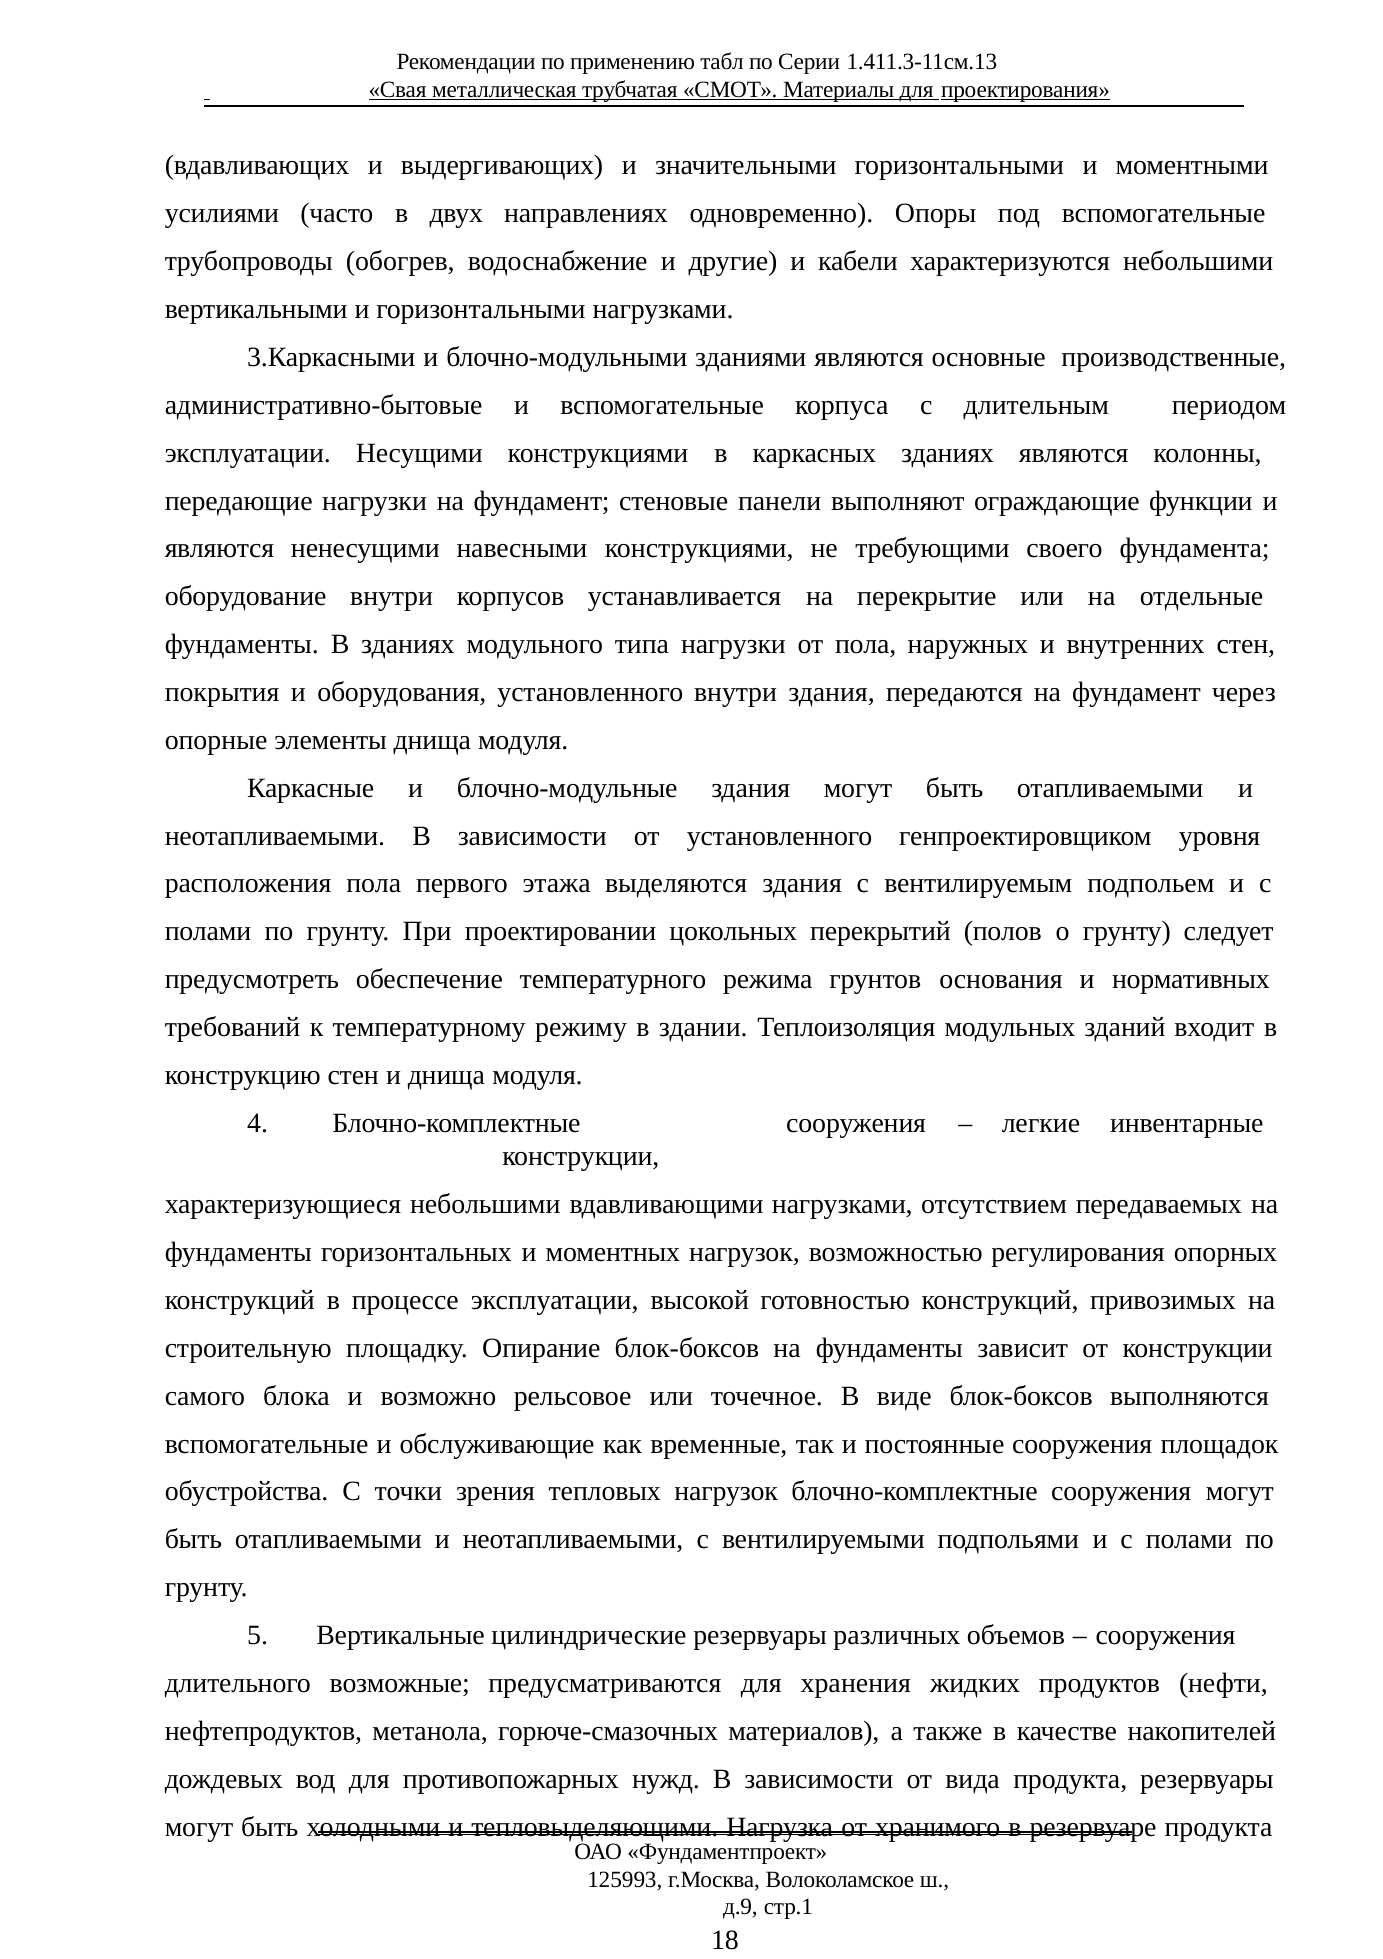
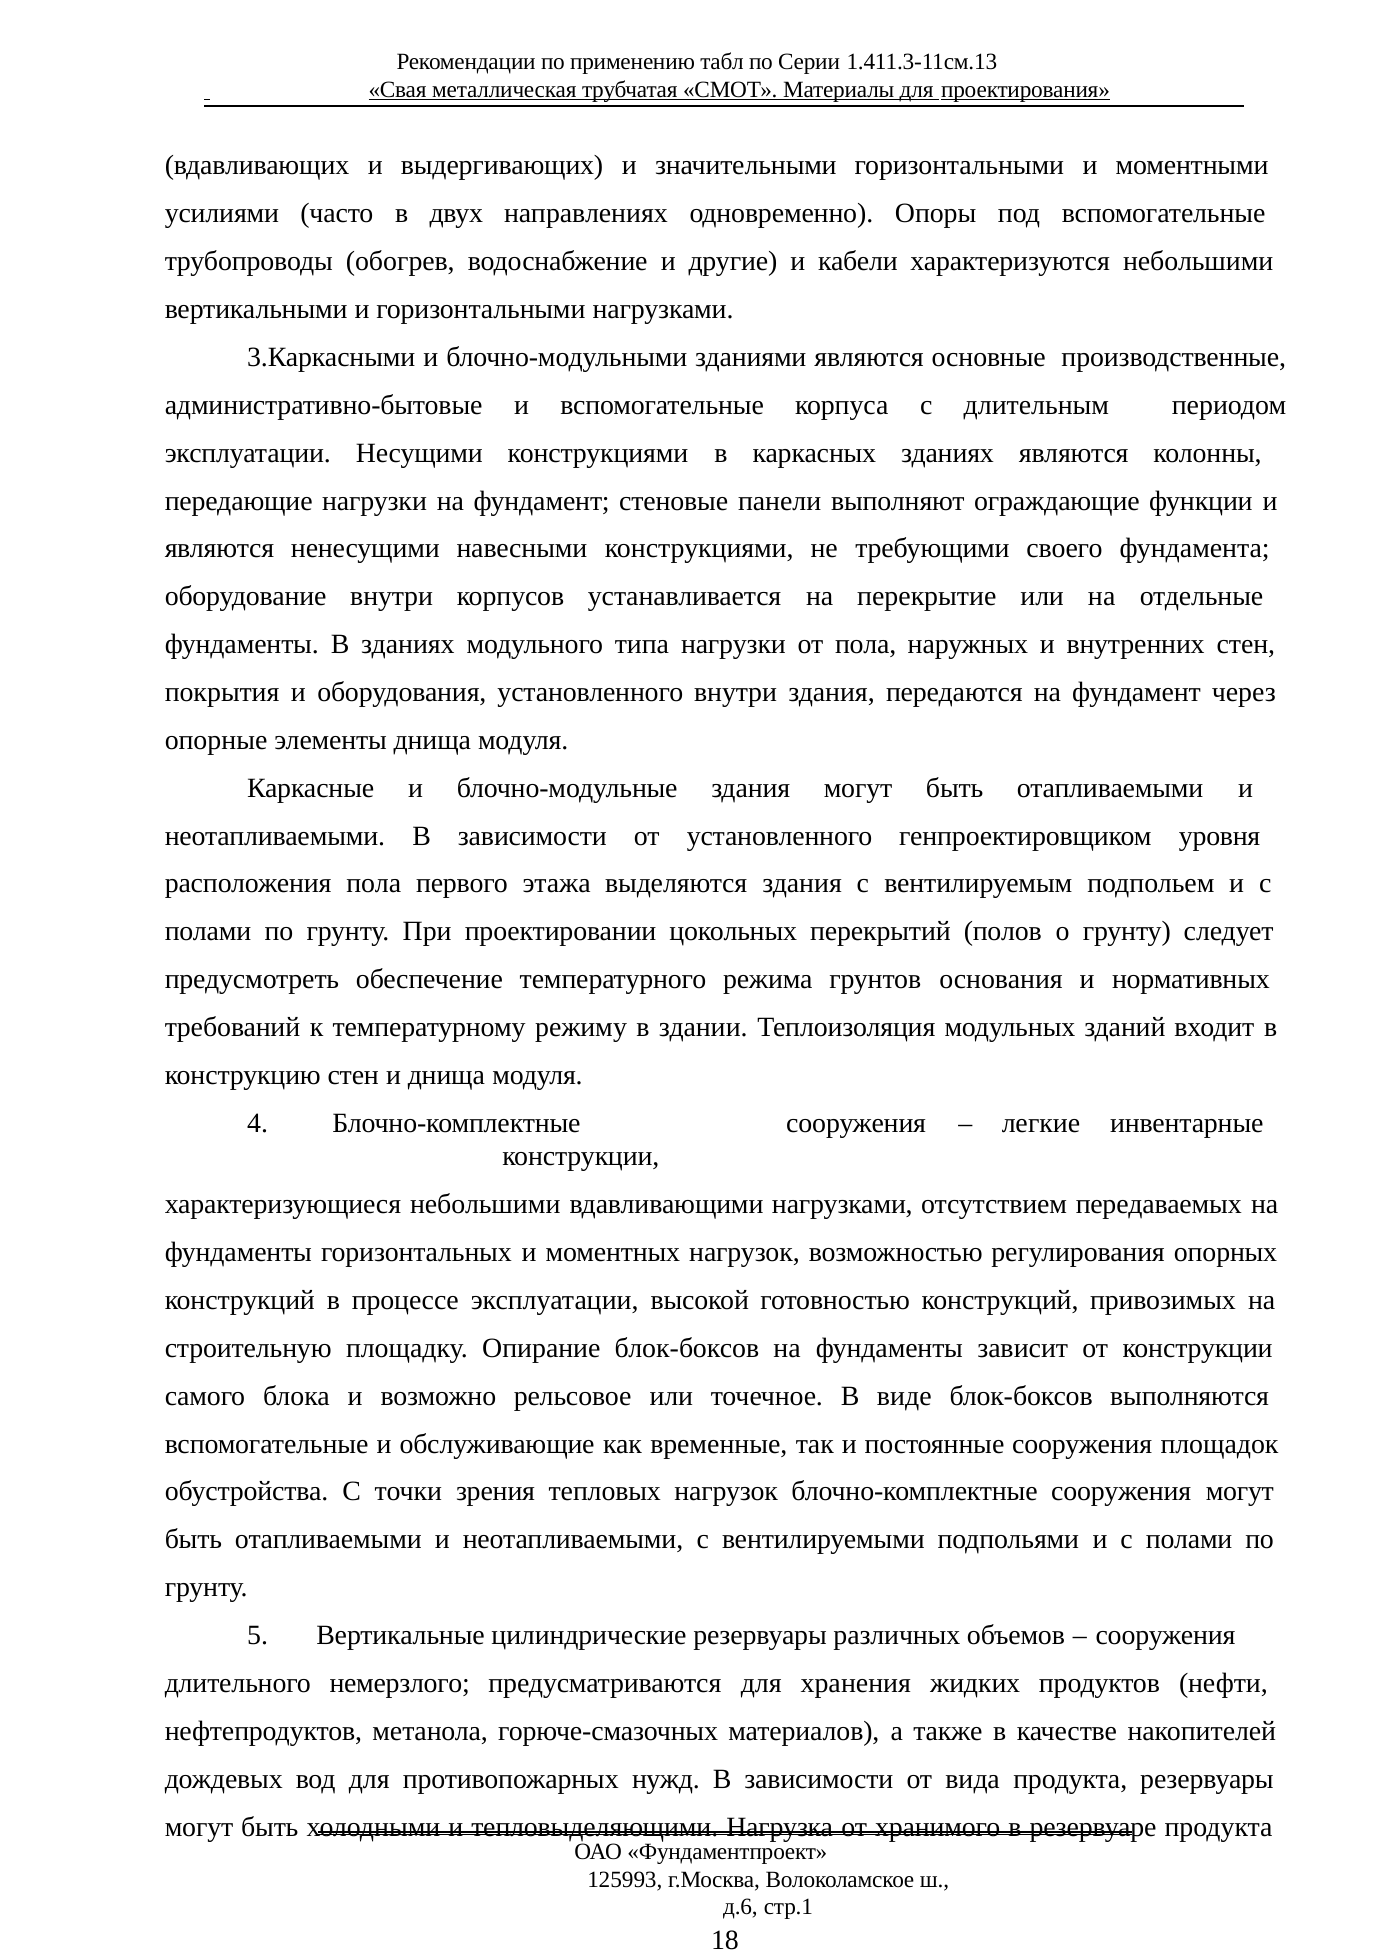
возможные: возможные -> немерзлого (400, 1683)
д.9: д.9 -> д.6 (740, 1906)
